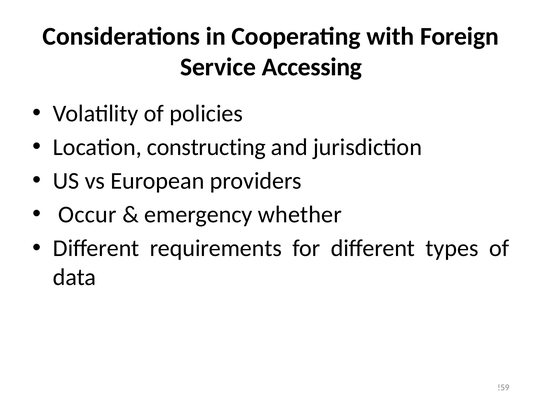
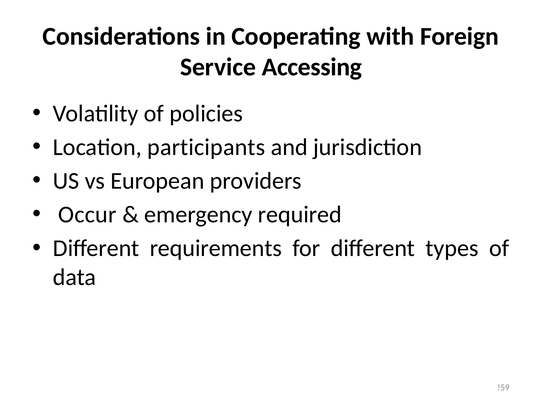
constructing: constructing -> participants (206, 147)
whether: whether -> required (300, 215)
